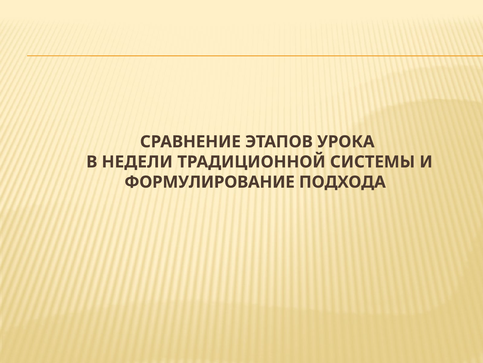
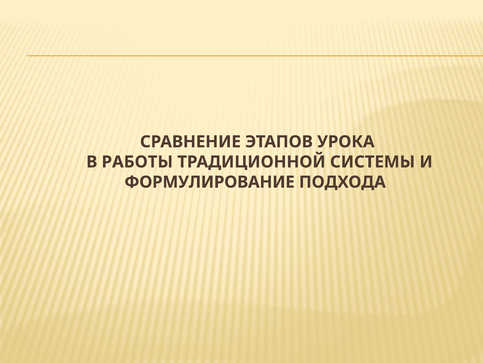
НЕДЕЛИ: НЕДЕЛИ -> РАБОТЫ (137, 162)
